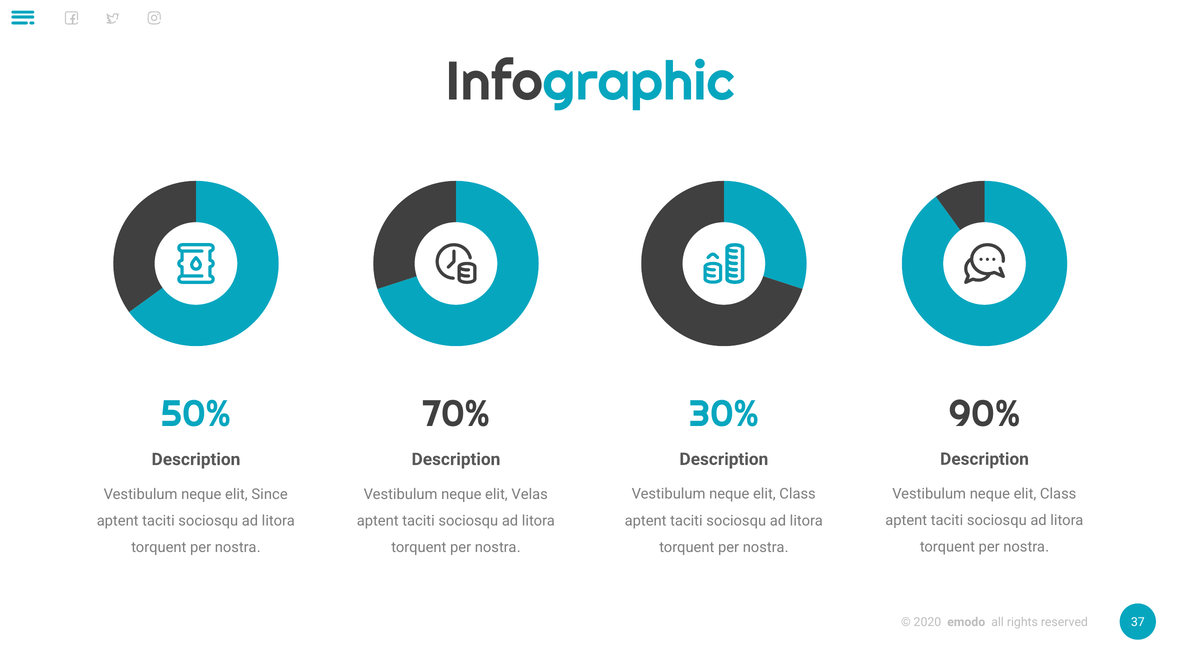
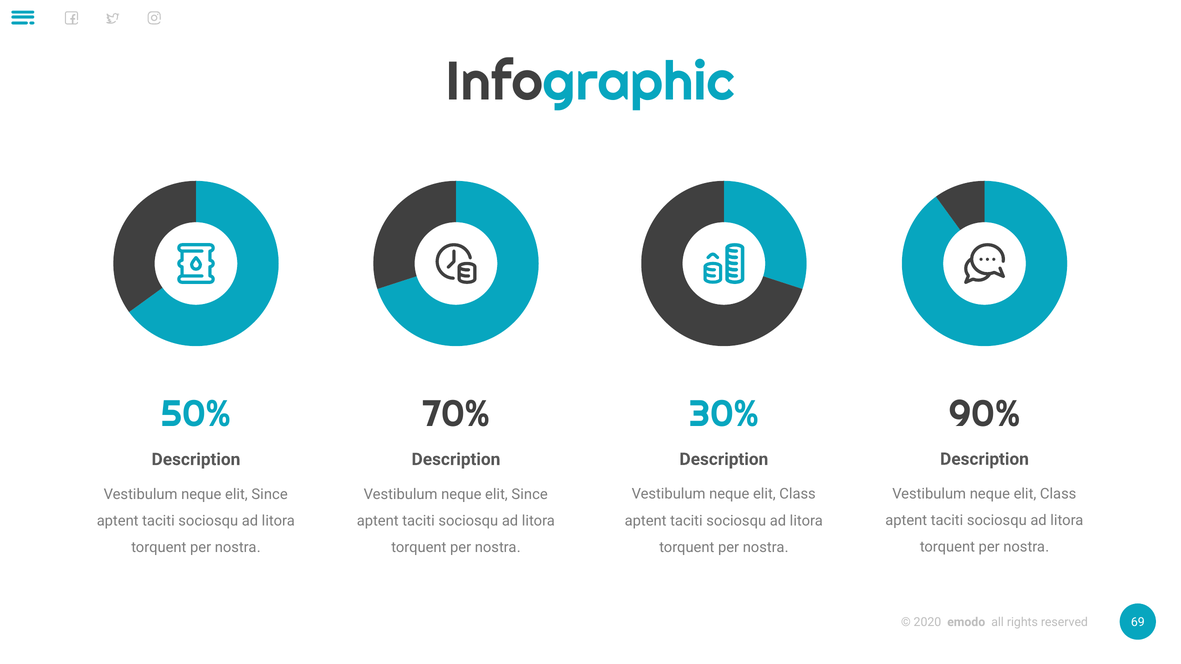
Velas: Velas -> Since (530, 494)
37: 37 -> 69 (1138, 623)
